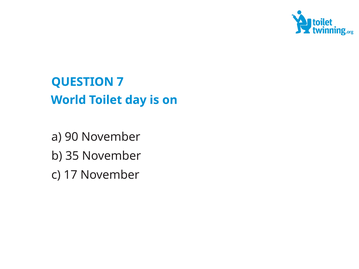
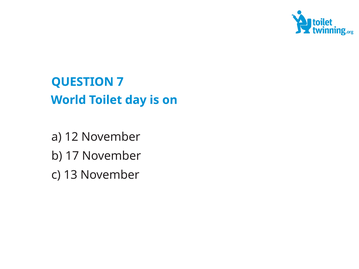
90: 90 -> 12 (71, 137)
35: 35 -> 17 (72, 156)
17: 17 -> 13 (71, 175)
